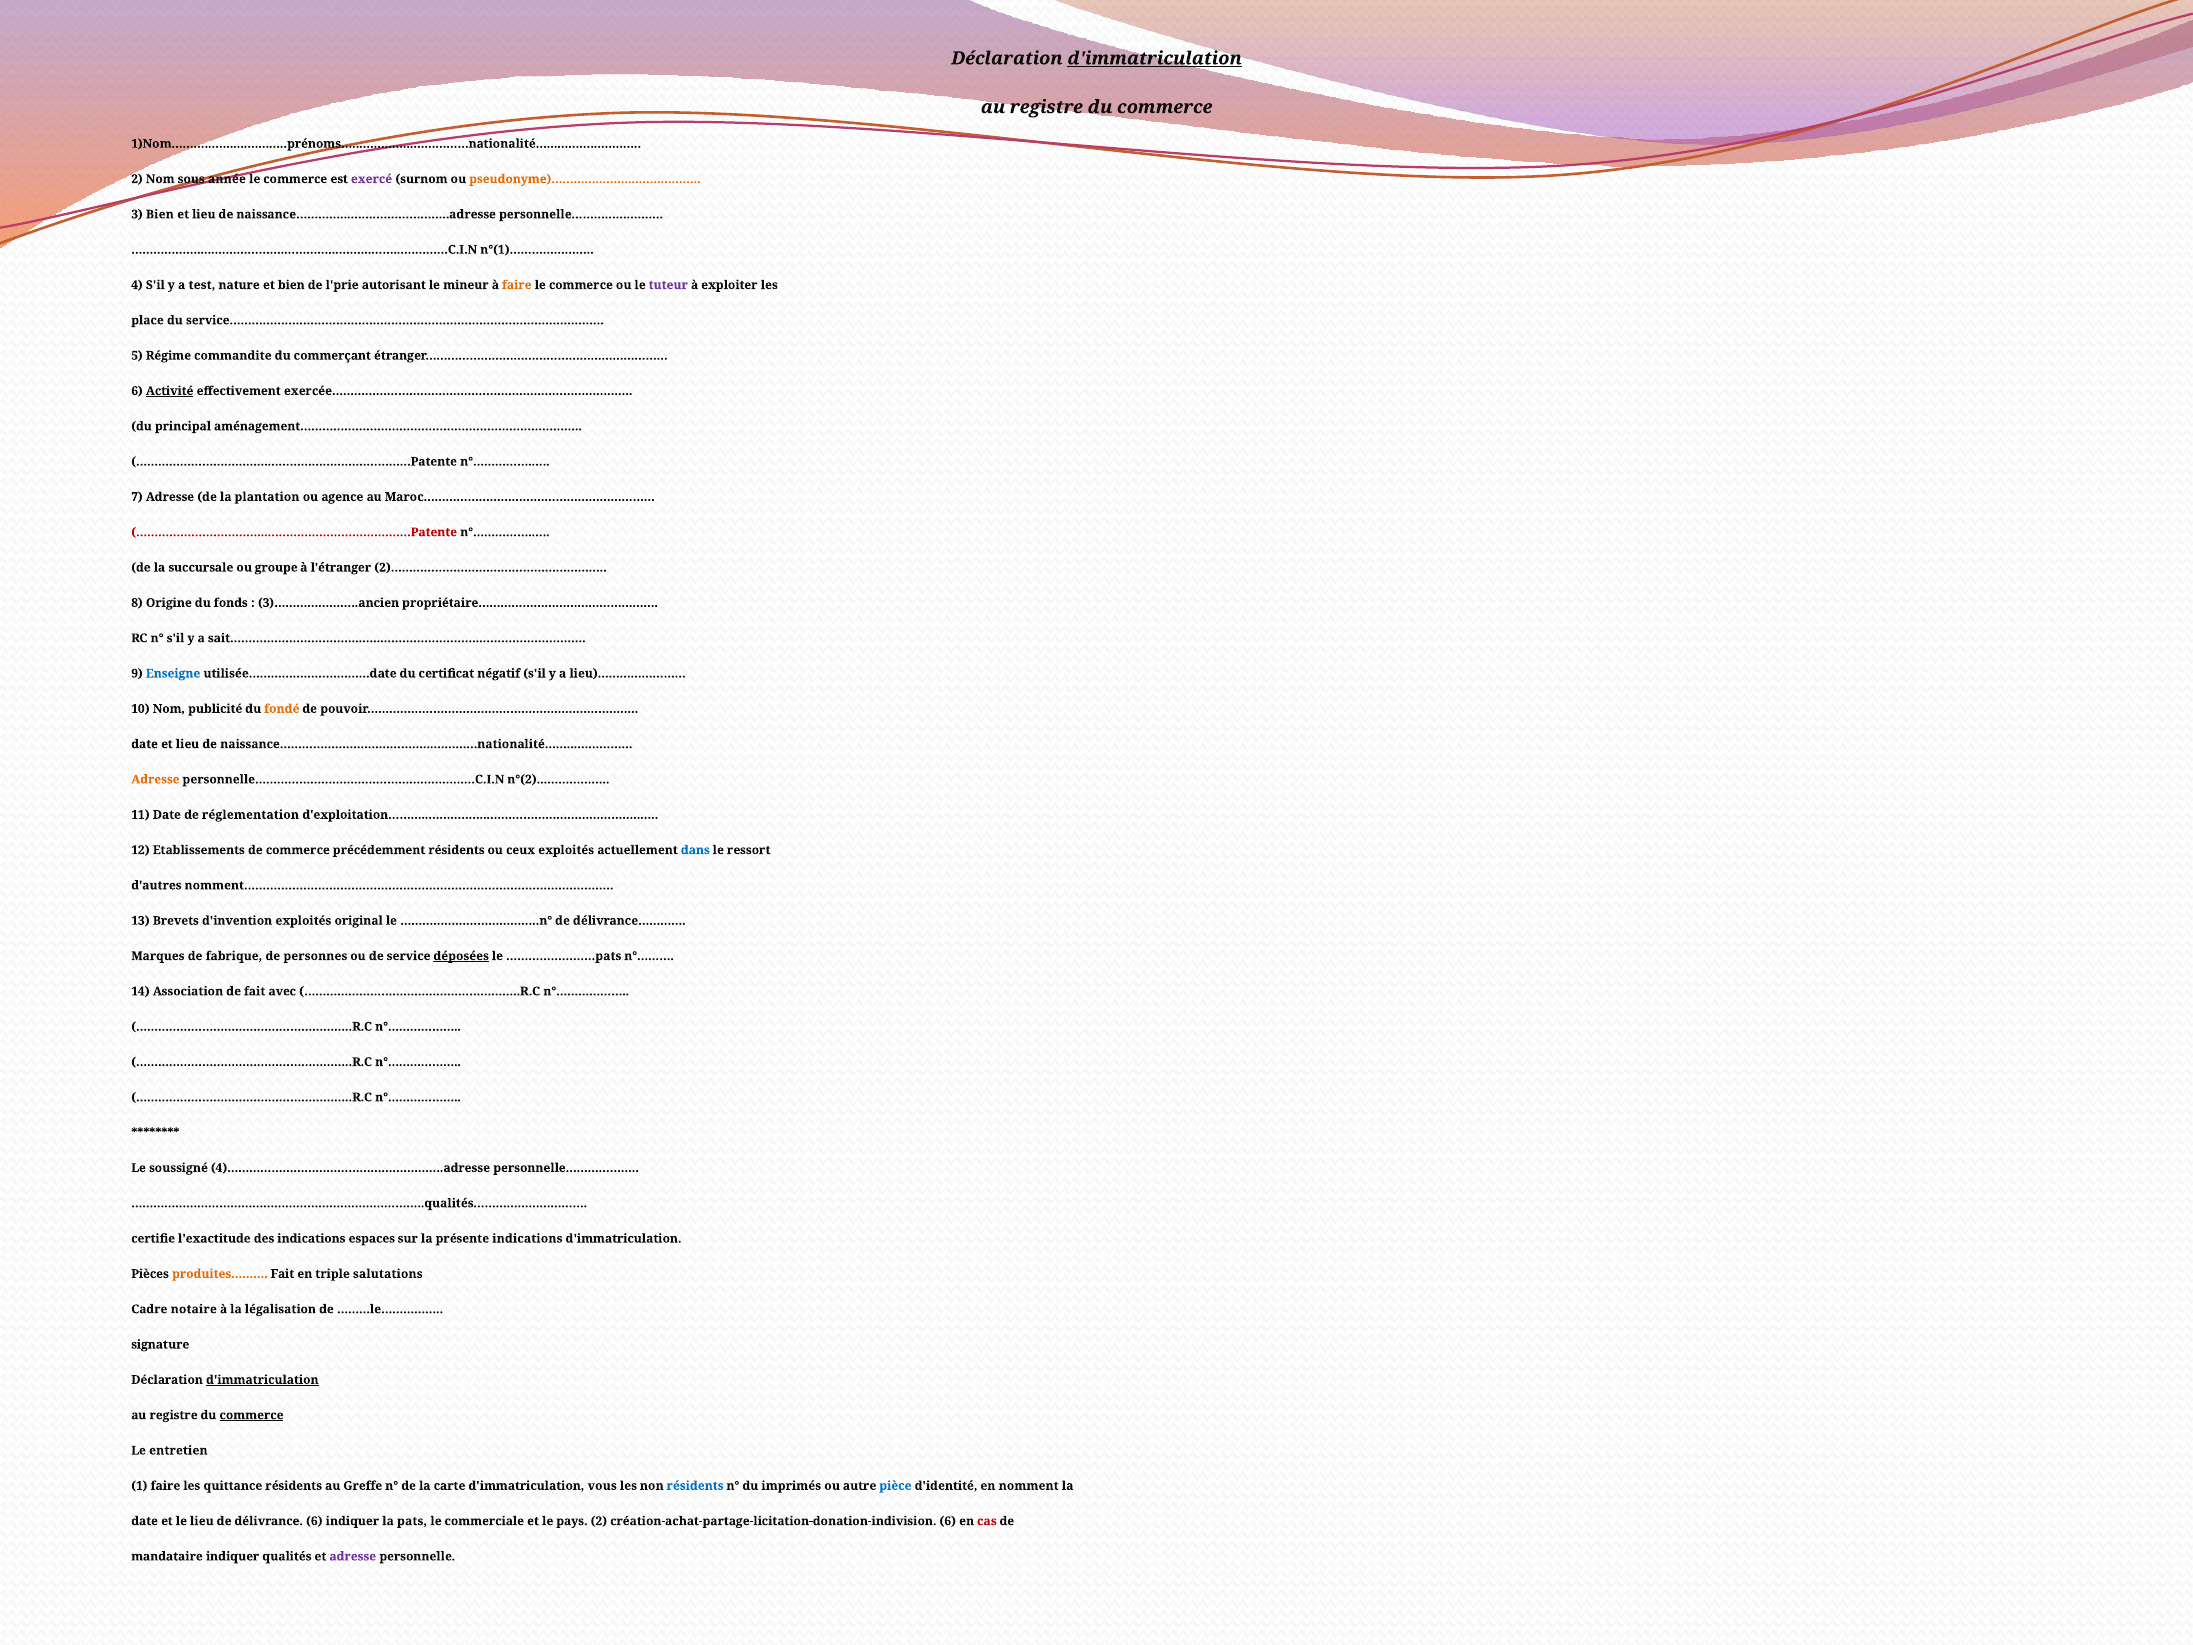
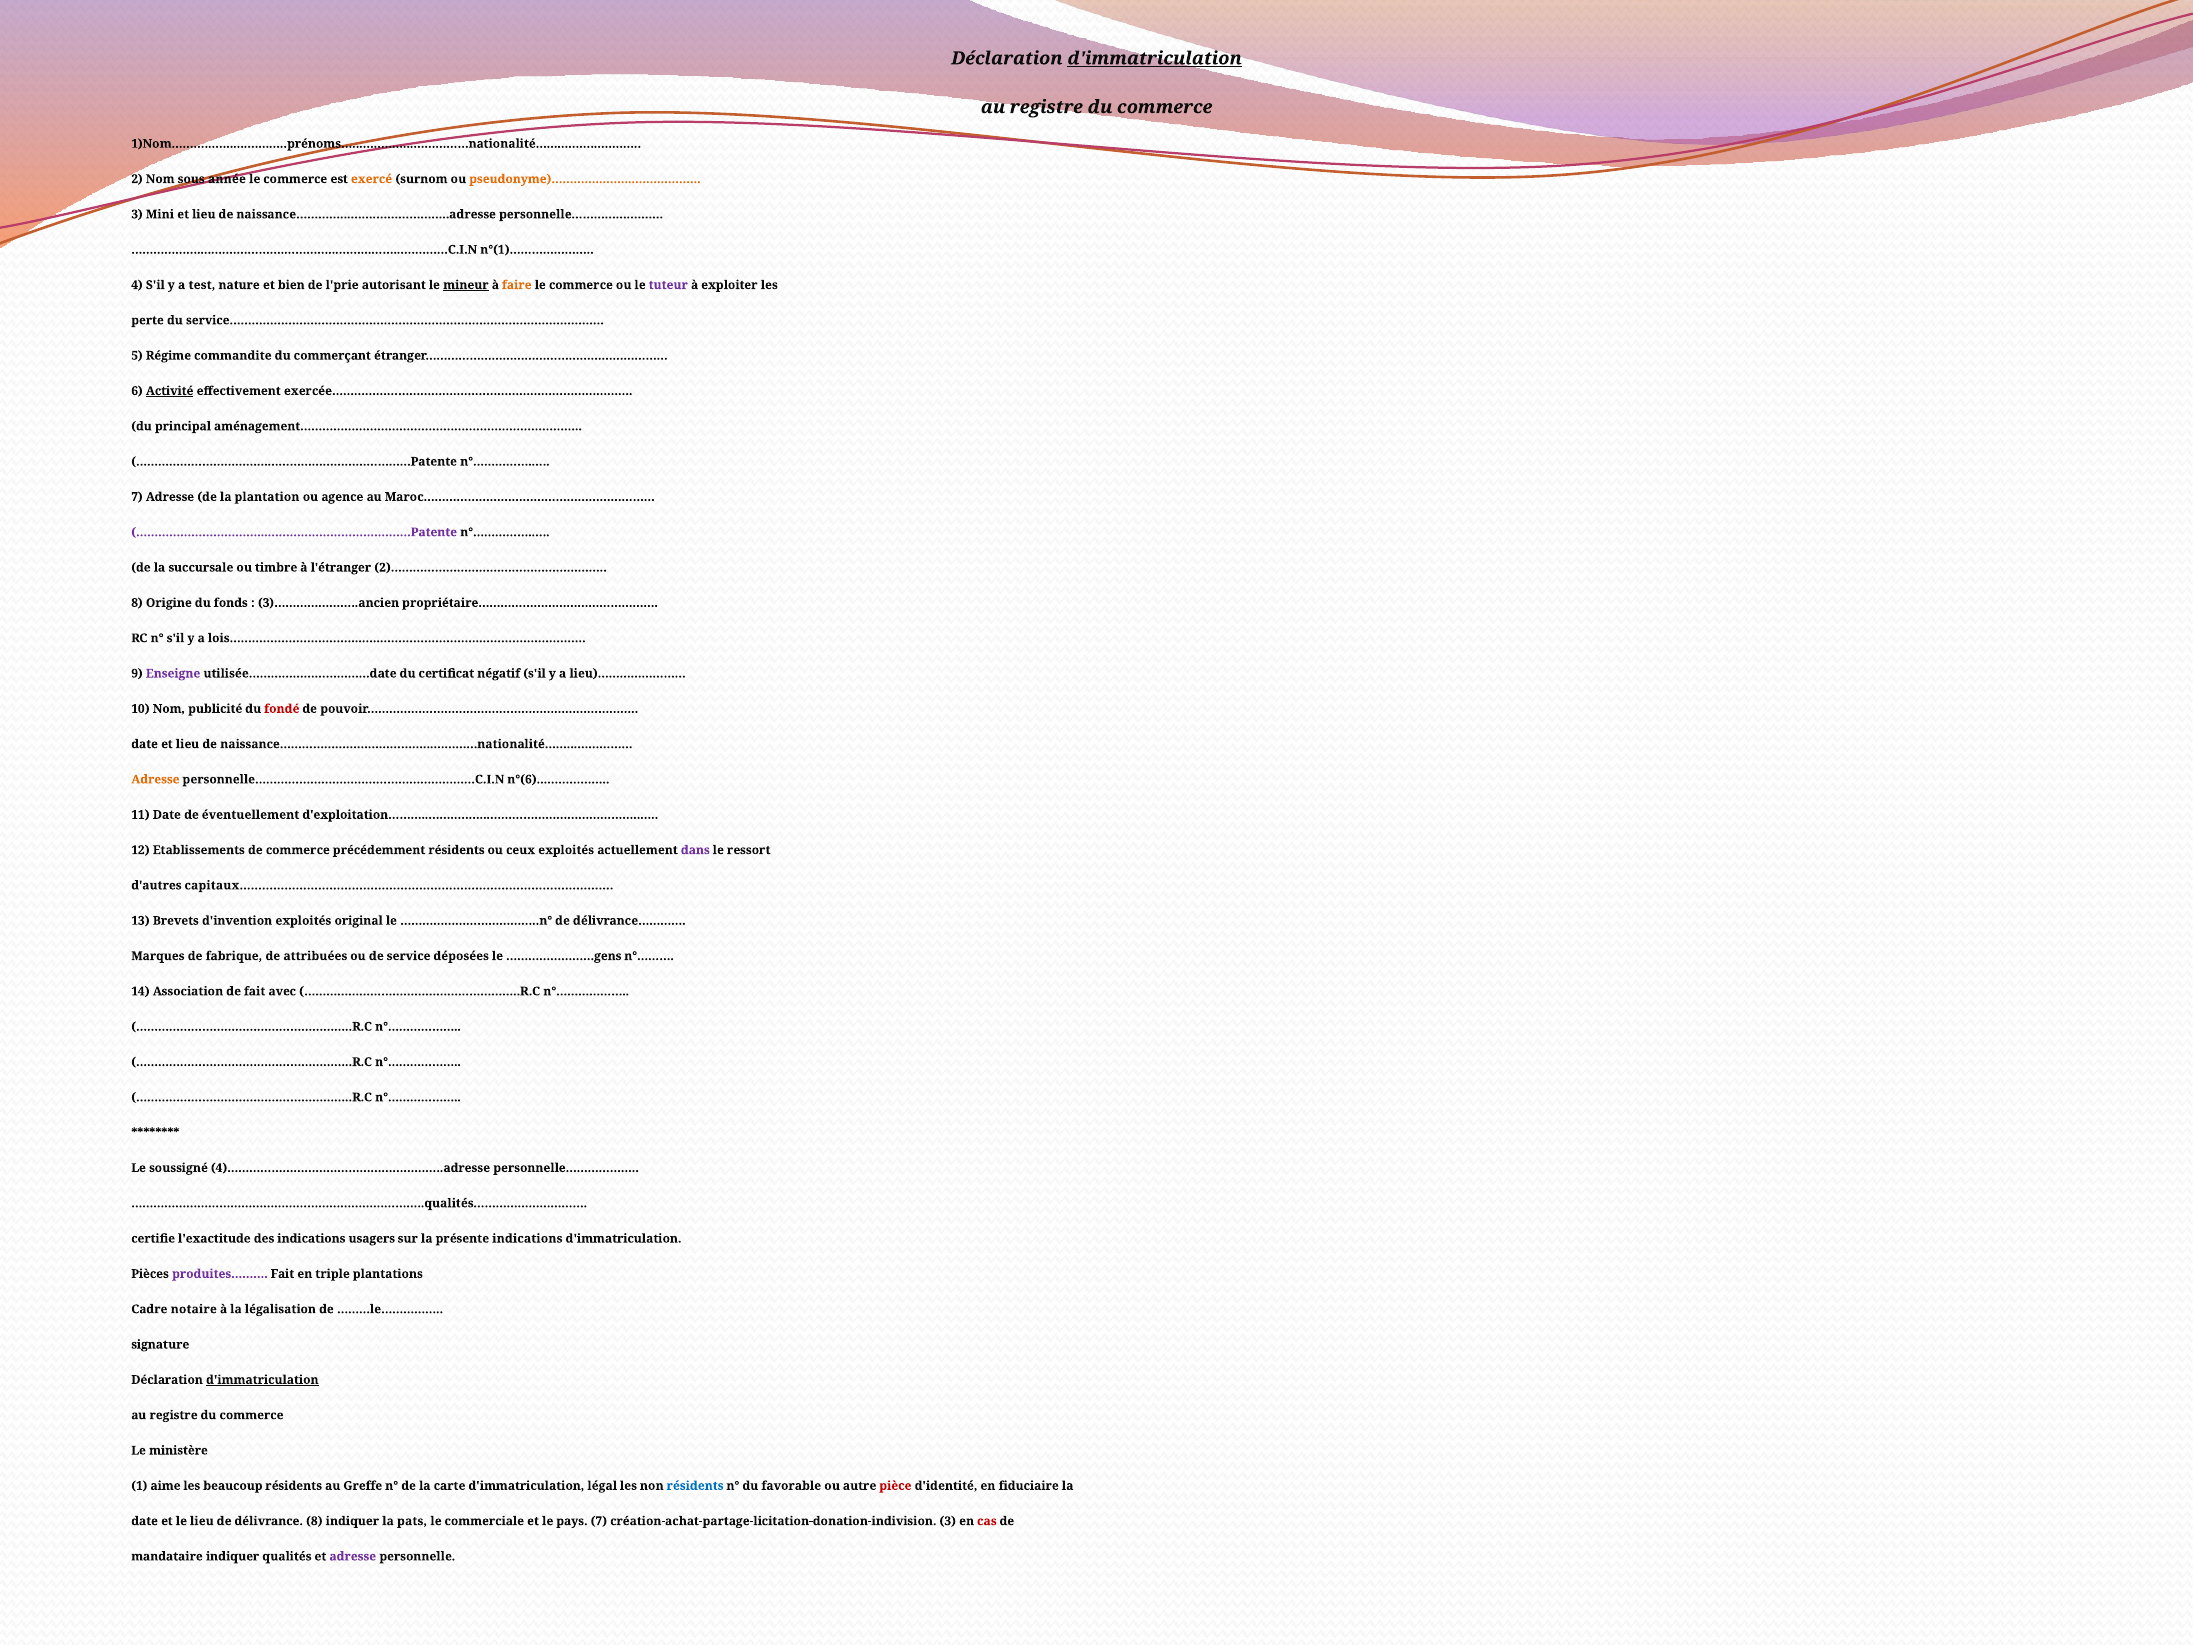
exercé colour: purple -> orange (372, 179)
3 Bien: Bien -> Mini (160, 214)
mineur underline: none -> present (466, 285)
place: place -> perte (148, 320)
……………………………...…………………………………Patente colour: red -> purple (294, 532)
groupe: groupe -> timbre (276, 567)
sait……………………………...…...……………………...………………………: sait……………………………...…...……………………...……………………… -> lois……………………………...…...……………………...……………………… (397, 638)
Enseigne colour: blue -> purple (173, 673)
fondé colour: orange -> red (282, 709)
n°(2)...……………: n°(2)...…………… -> n°(6)...…………… (558, 779)
réglementation: réglementation -> éventuellement (250, 815)
dans colour: blue -> purple (695, 850)
nomment………………………………………………………………………………………: nomment……………………………………………………………………………………… -> capitaux……………………………………………………………………………………… (399, 885)
personnes: personnes -> attribuées (315, 956)
déposées underline: present -> none (461, 956)
……………………pats: ……………………pats -> ……………………gens (564, 956)
espaces: espaces -> usagers (372, 1238)
produites……… colour: orange -> purple (220, 1274)
salutations: salutations -> plantations (388, 1274)
commerce underline: present -> none (252, 1415)
entretien: entretien -> ministère (178, 1450)
1 faire: faire -> aime (165, 1486)
quittance: quittance -> beaucoup (233, 1486)
vous: vous -> légal (602, 1486)
imprimés: imprimés -> favorable (791, 1486)
pièce colour: blue -> red (895, 1486)
nomment: nomment -> fiduciaire (1029, 1486)
délivrance 6: 6 -> 8 (314, 1521)
pays 2: 2 -> 7 (599, 1521)
création-achat-partage-licitation-donation-indivision 6: 6 -> 3 (948, 1521)
